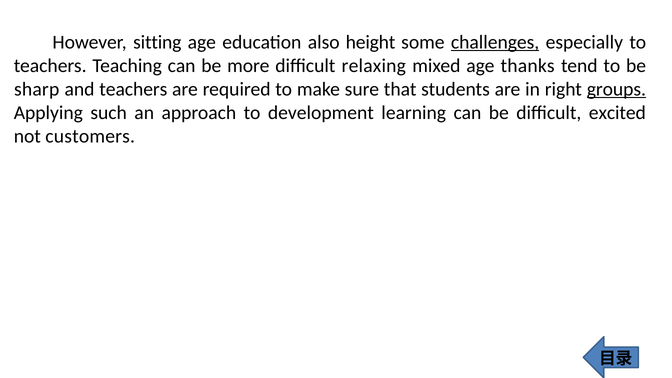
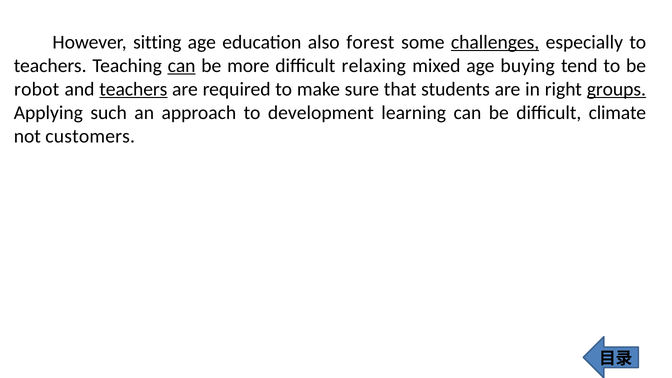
height: height -> forest (370, 42)
can underline: none -> present (182, 66)
thanks: thanks -> buying (528, 66)
sharp: sharp -> robot (37, 89)
teachers underline: none -> present (133, 89)
excited: excited -> climate (617, 113)
